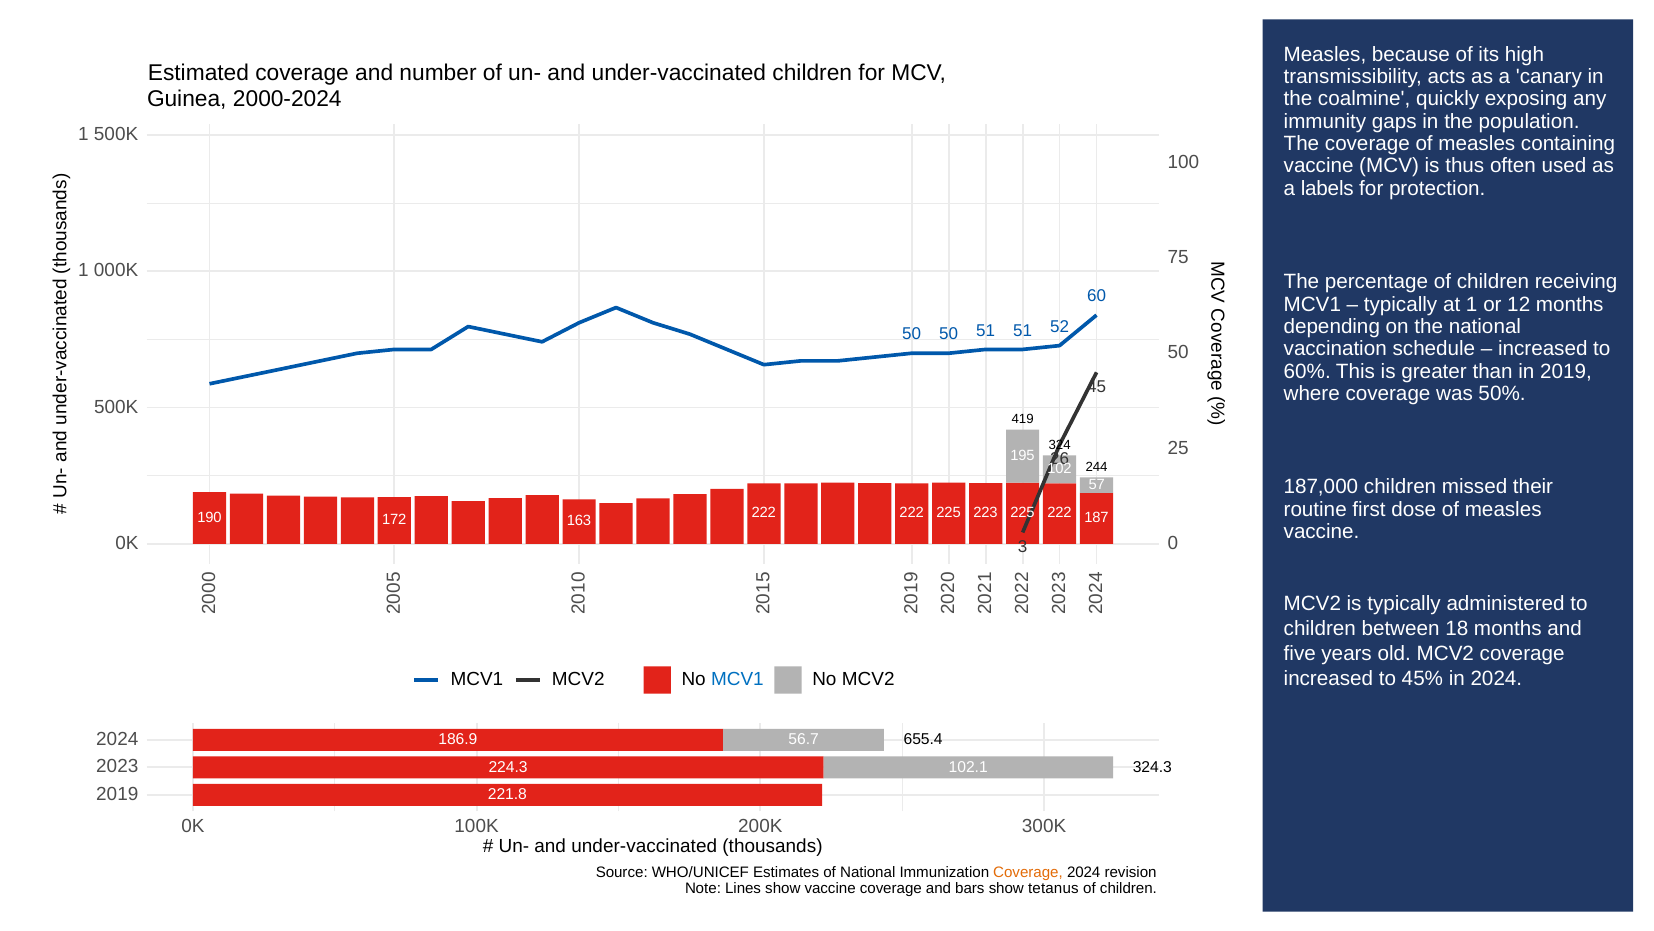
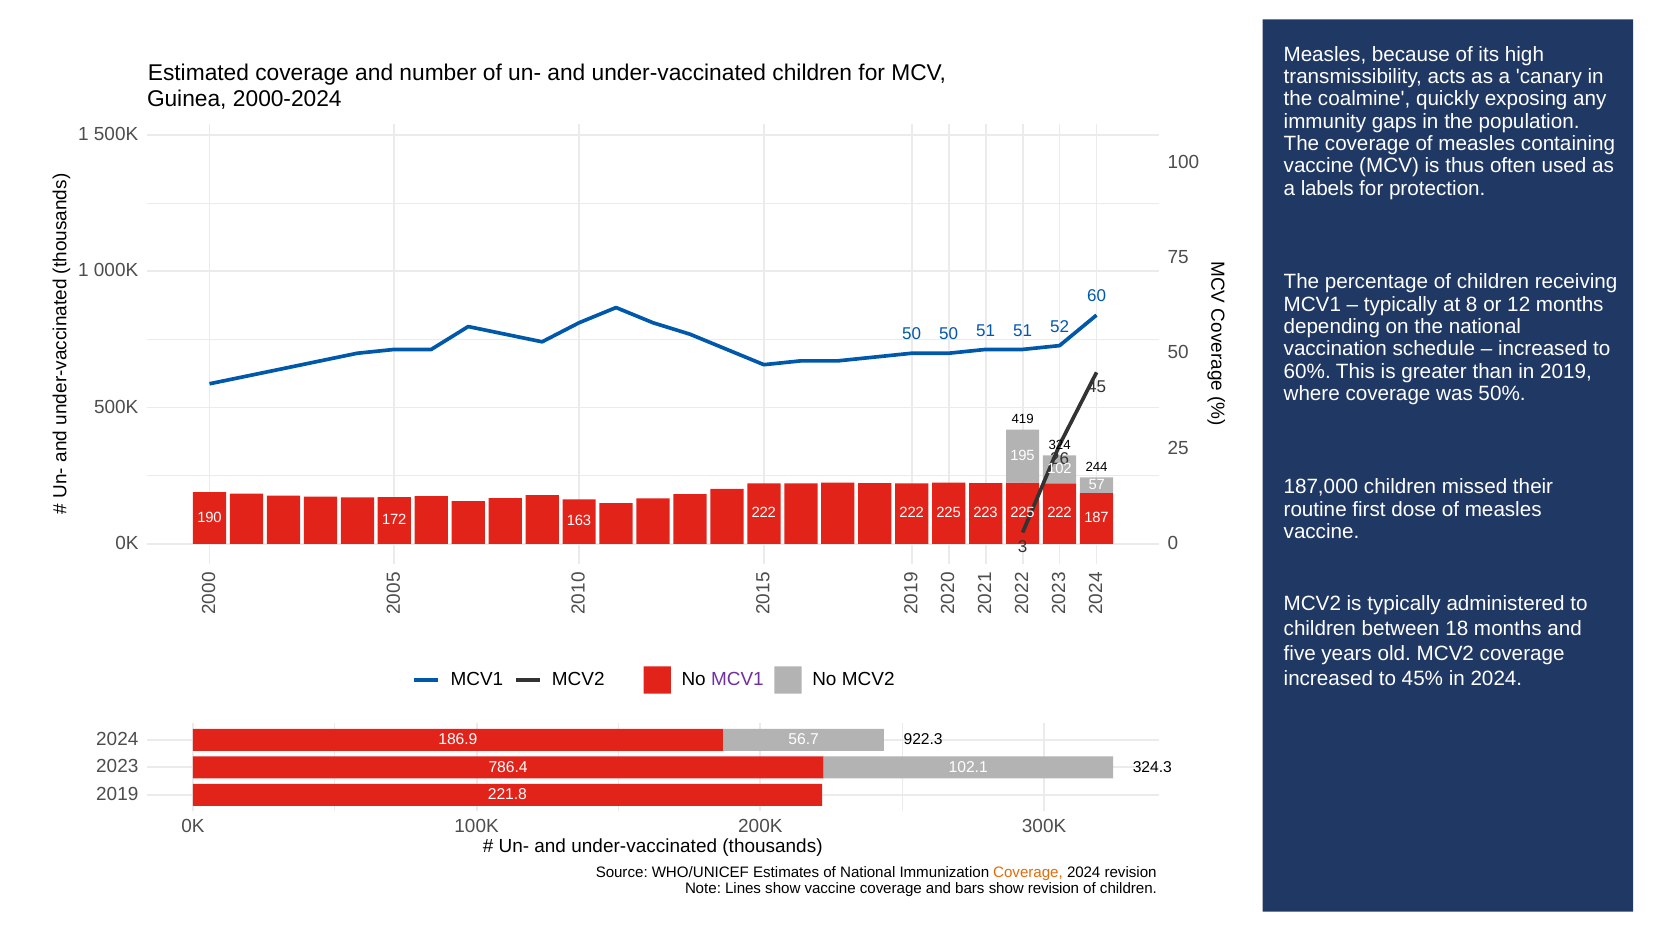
at 1: 1 -> 8 (1472, 304)
MCV1 colour: blue -> purple (737, 679)
655.4: 655.4 -> 922.3 (923, 739)
224.3: 224.3 -> 786.4 (508, 766)
show tetanus: tetanus -> revision (1054, 888)
